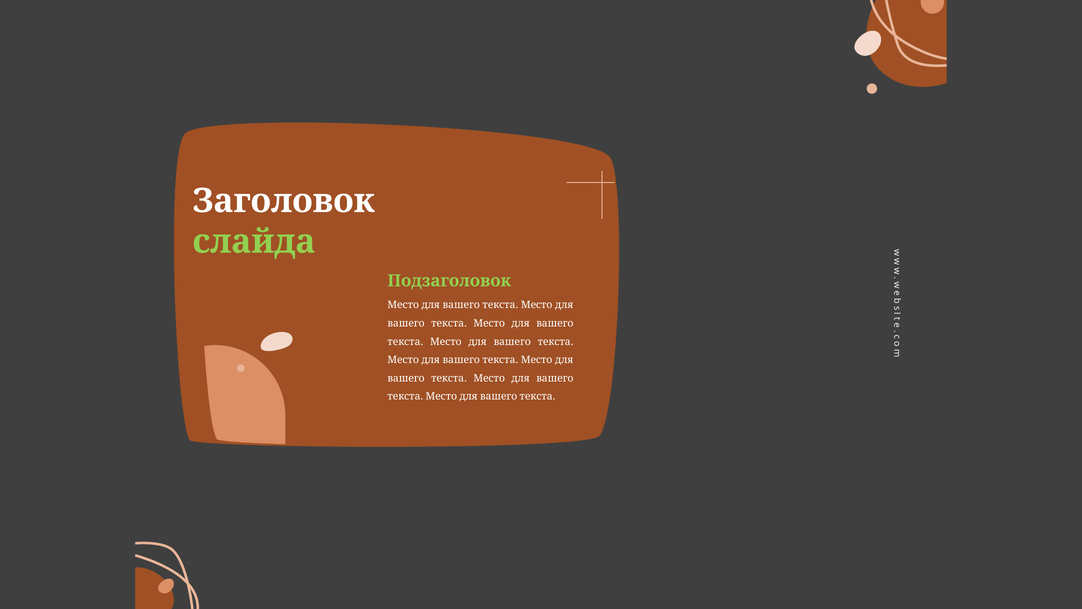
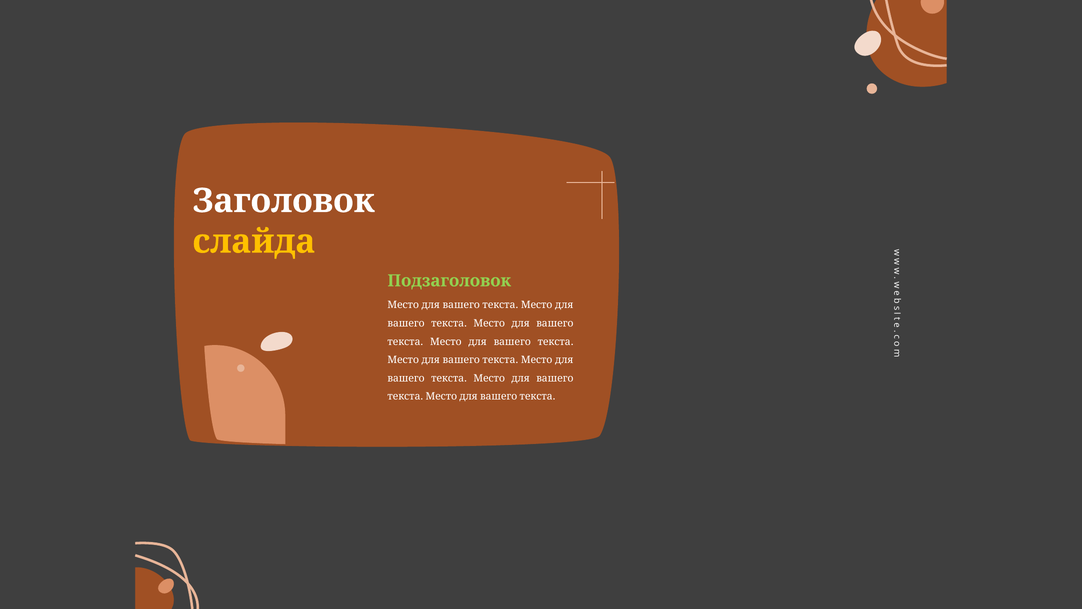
слайда colour: light green -> yellow (254, 241)
